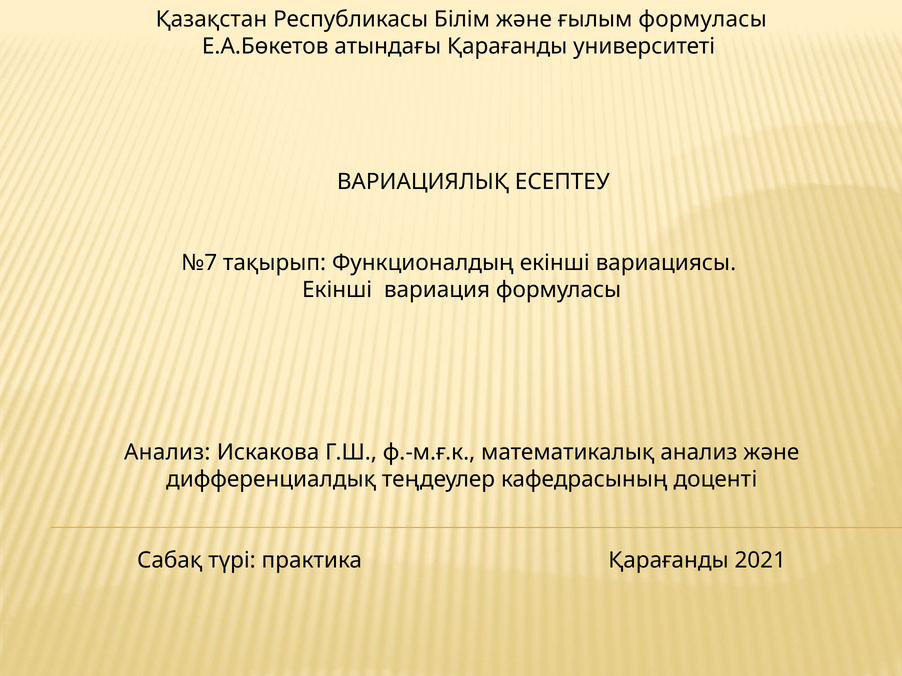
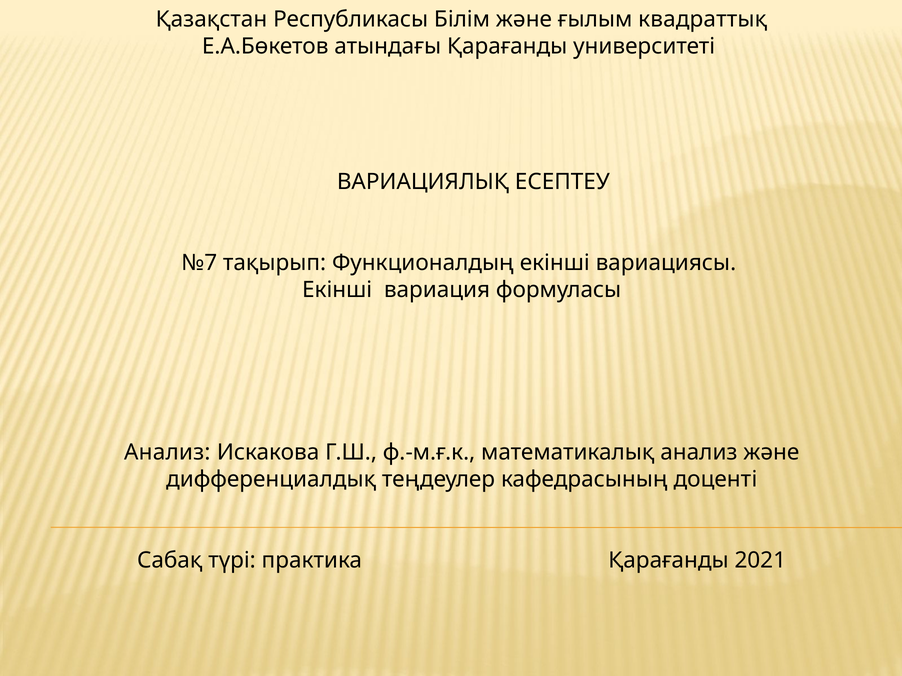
ғылым формуласы: формуласы -> квадраттық (703, 20)
